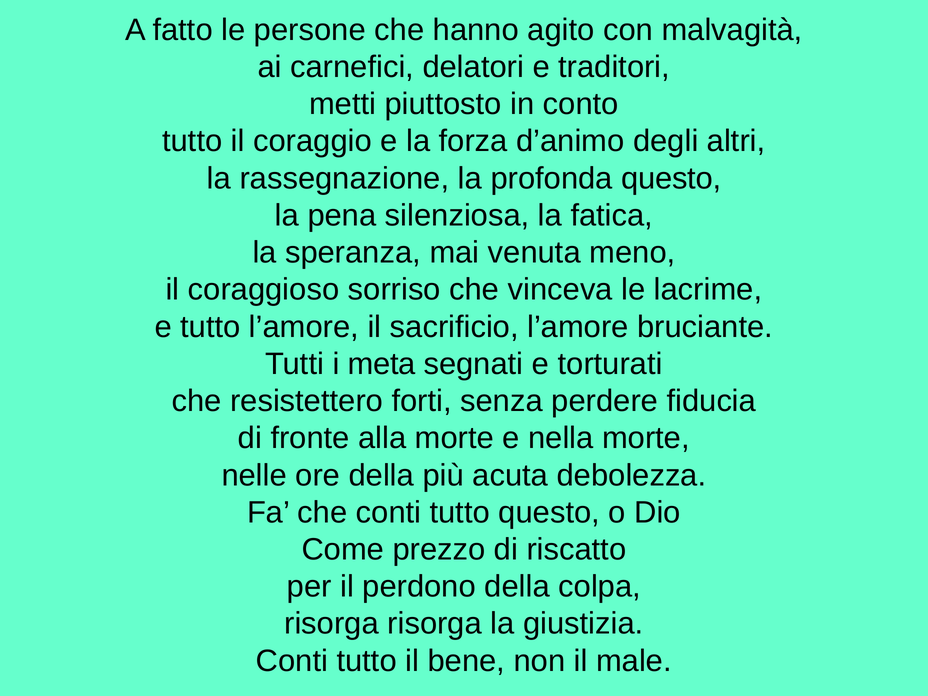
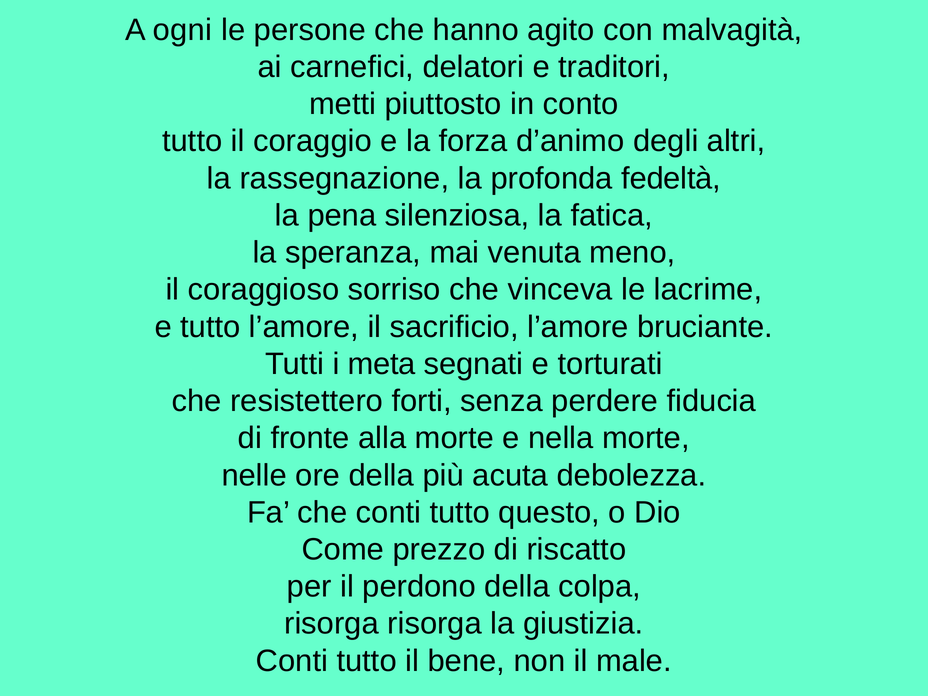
fatto: fatto -> ogni (183, 30)
profonda questo: questo -> fedeltà (671, 178)
